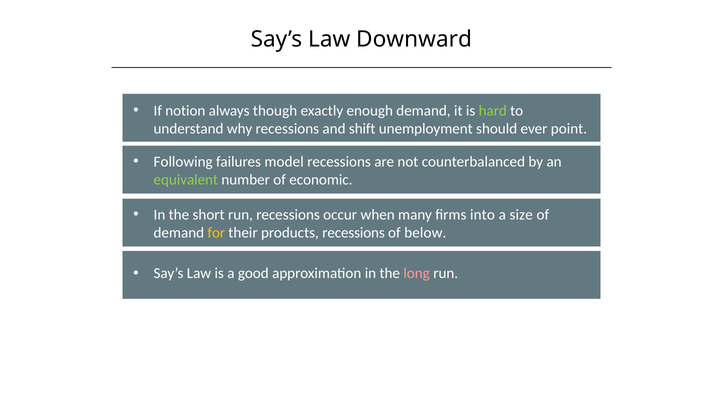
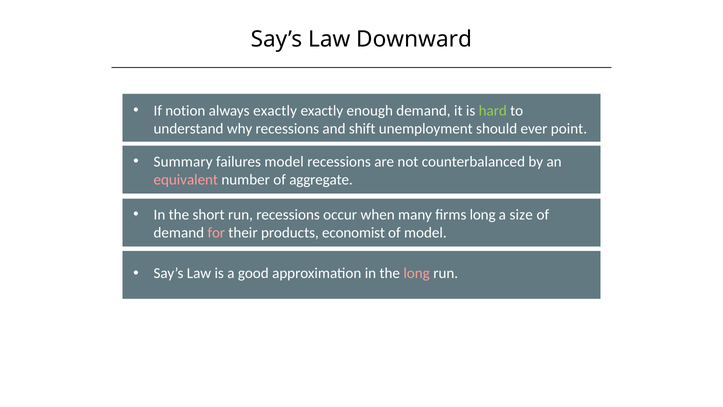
always though: though -> exactly (275, 110)
Following: Following -> Summary (183, 162)
equivalent colour: light green -> pink (186, 180)
economic: economic -> aggregate (321, 180)
firms into: into -> long (483, 214)
for colour: yellow -> pink (216, 232)
products recessions: recessions -> economist (354, 232)
of below: below -> model (425, 232)
